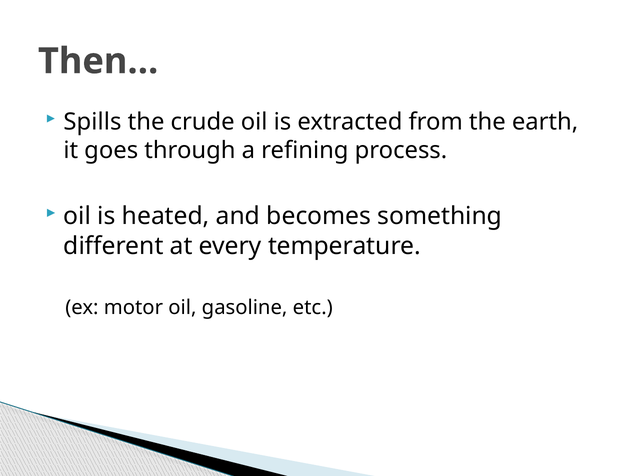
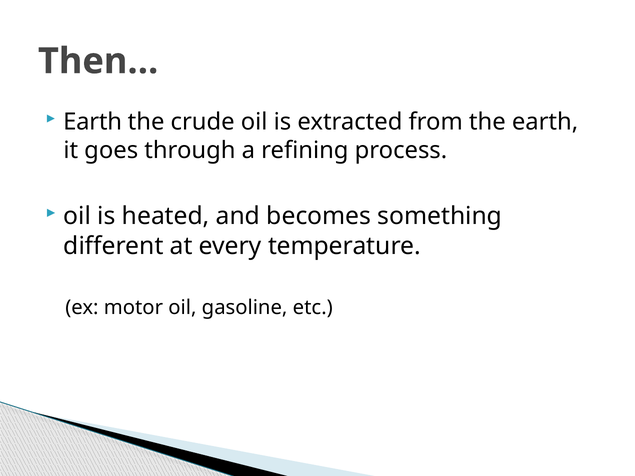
Spills: Spills -> Earth (93, 122)
